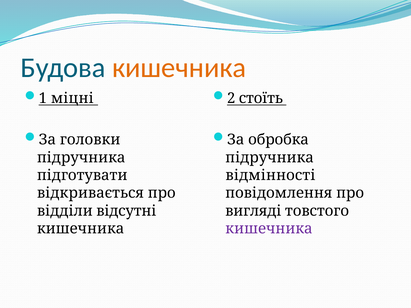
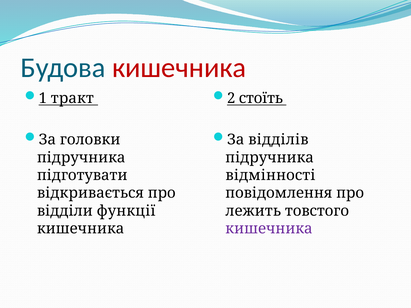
кишечника colour: orange -> red (179, 68)
міцні: міцні -> тракт (72, 98)
обробка: обробка -> відділів (278, 140)
відсутні: відсутні -> функції (126, 211)
вигляді: вигляді -> лежить (253, 211)
